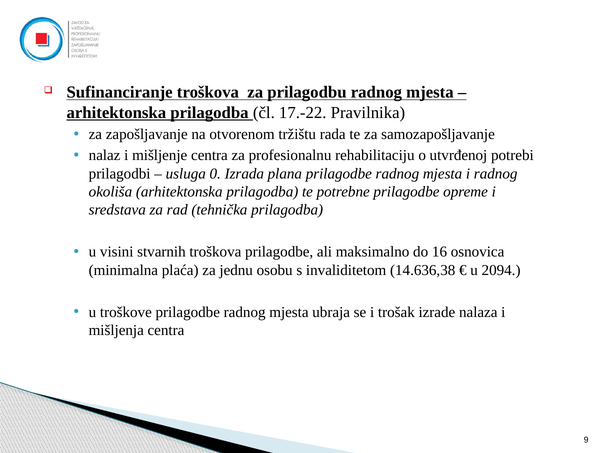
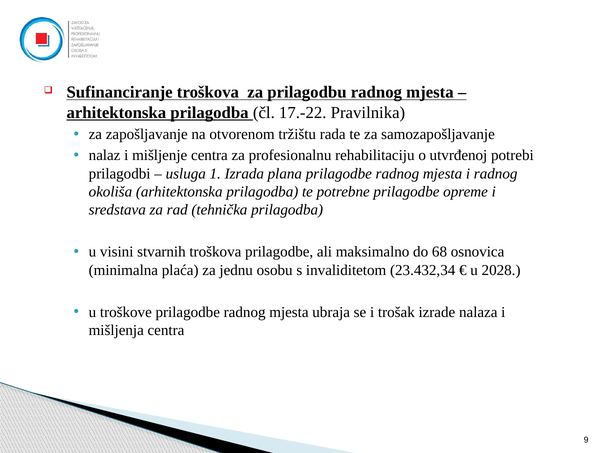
0: 0 -> 1 (215, 173)
16: 16 -> 68 (440, 251)
14.636,38: 14.636,38 -> 23.432,34 (423, 270)
2094: 2094 -> 2028 (501, 270)
